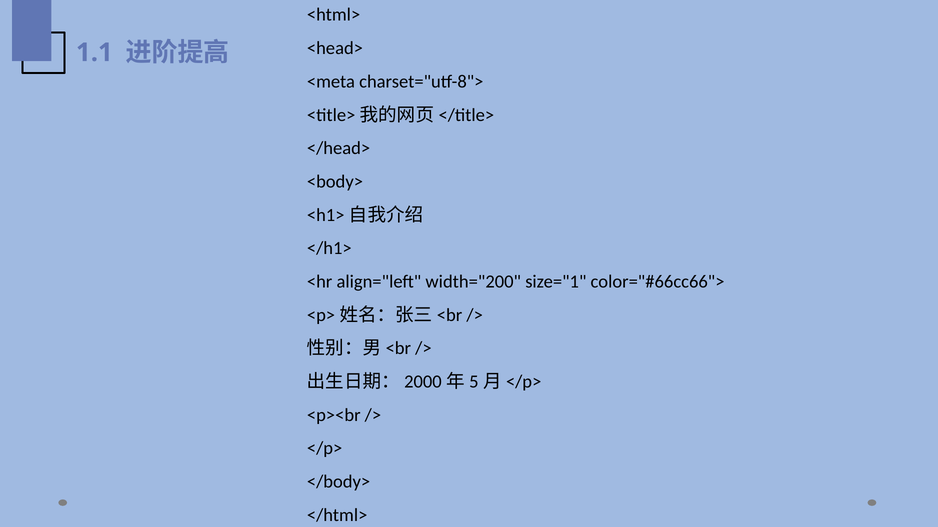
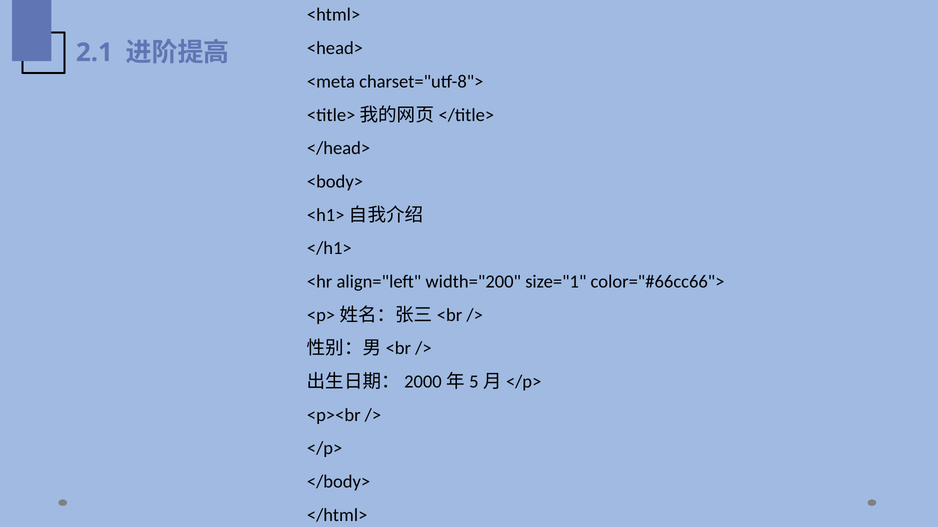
1.1: 1.1 -> 2.1 (94, 53)
